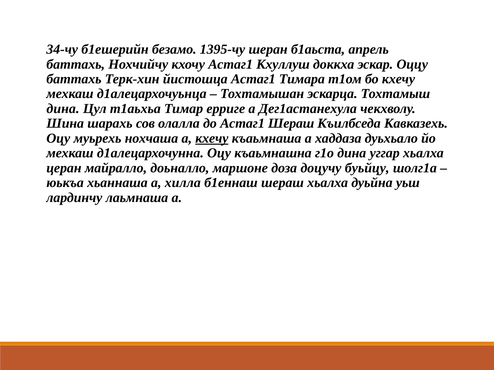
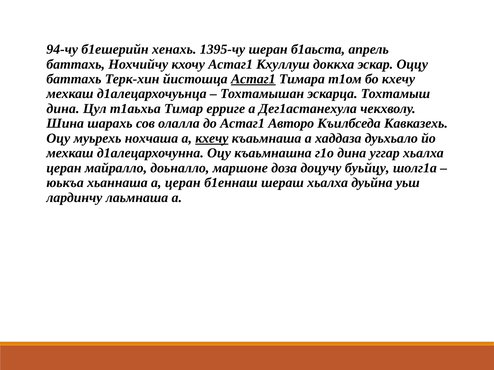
34-чу: 34-чу -> 94-чу (62, 49)
безамо: безамо -> хенахь (174, 49)
Астаг1 underline: none -> present (253, 79)
Астаг1 Шераш: Шераш -> Авторо (291, 124)
а хилла: хилла -> церан (183, 183)
